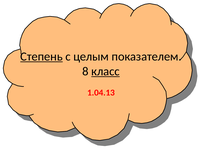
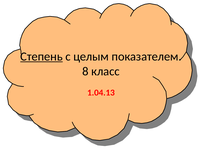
класс underline: present -> none (105, 72)
